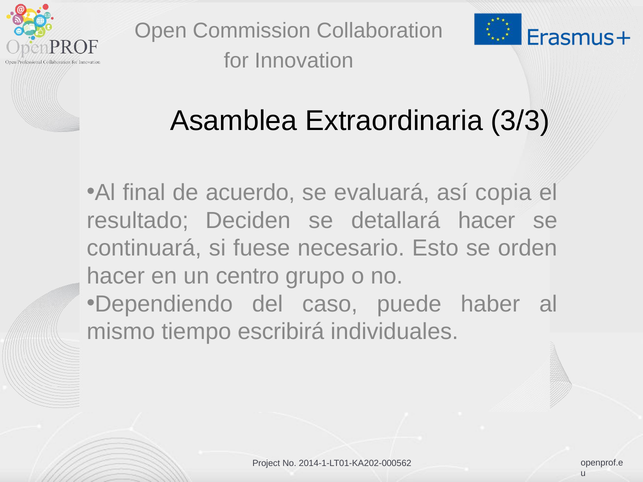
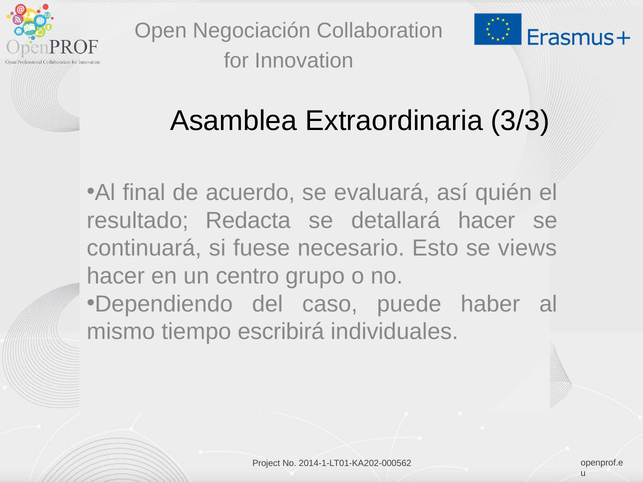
Commission: Commission -> Negociación (252, 31)
copia: copia -> quién (504, 193)
Deciden: Deciden -> Redacta (248, 221)
orden: orden -> views (527, 248)
